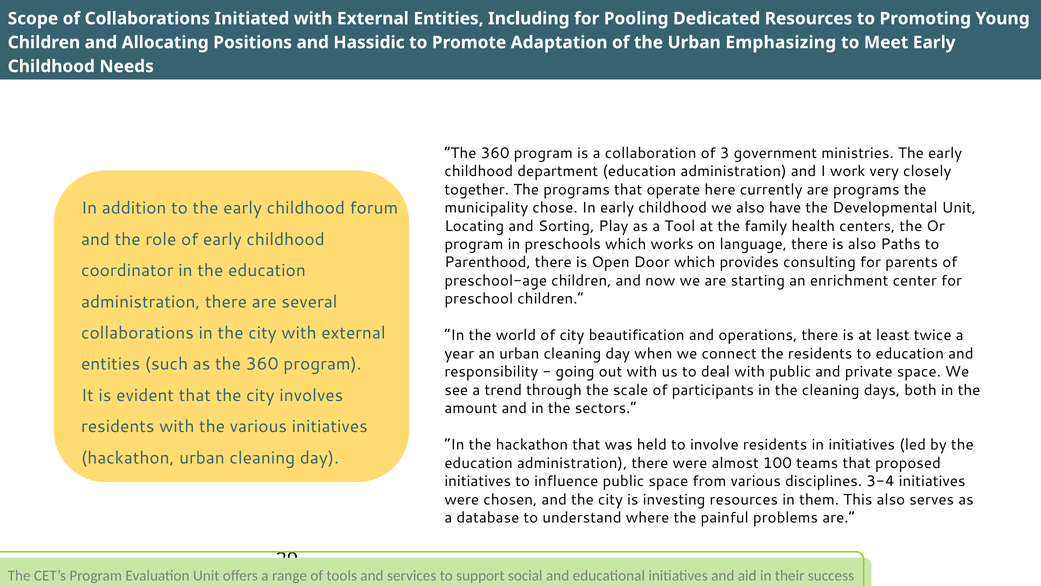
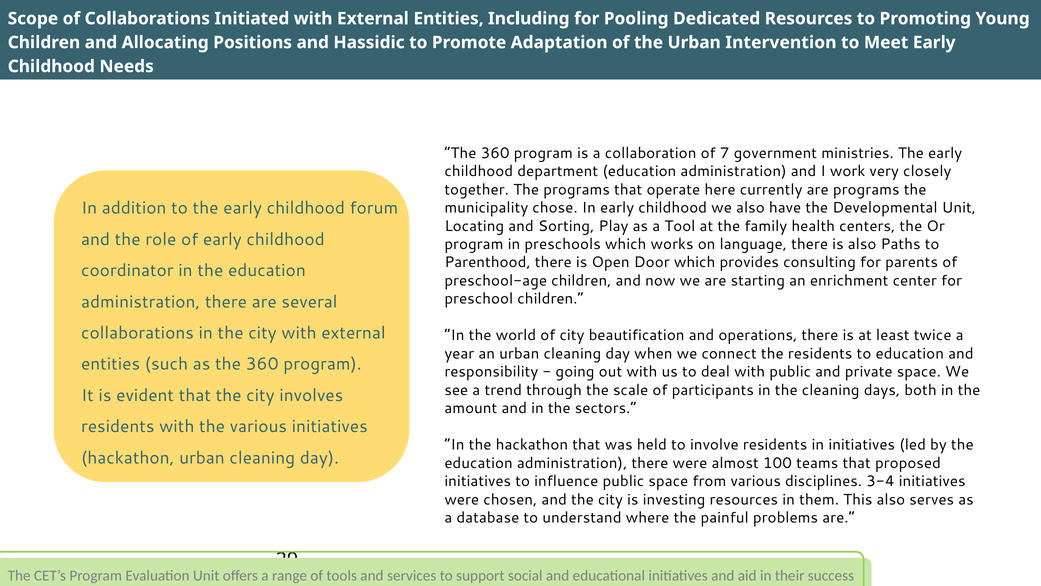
Emphasizing: Emphasizing -> Intervention (781, 42)
3: 3 -> 7 (725, 153)
